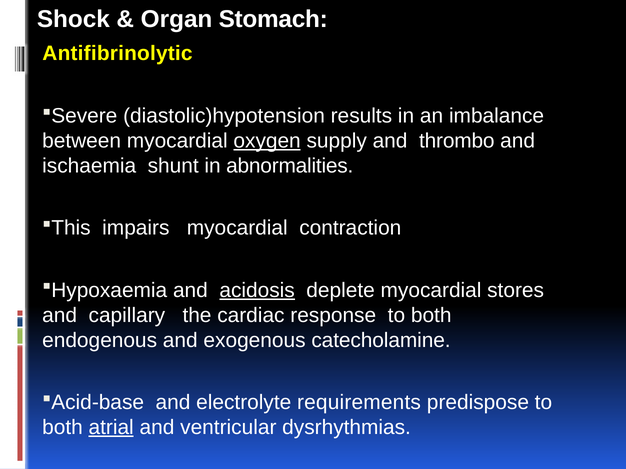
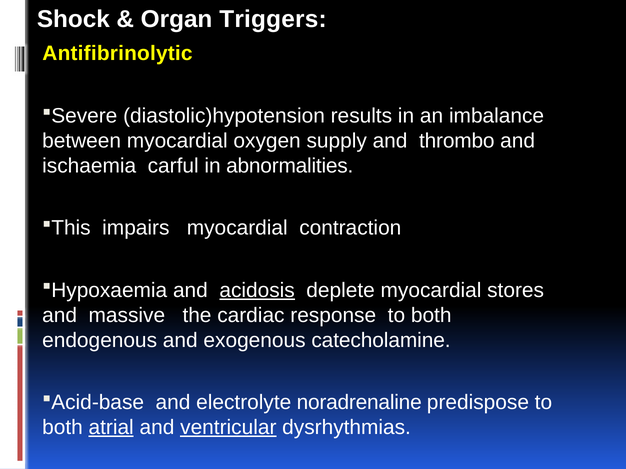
Stomach: Stomach -> Triggers (273, 19)
oxygen underline: present -> none (267, 141)
shunt: shunt -> carful (173, 166)
capillary: capillary -> massive (127, 316)
requirements: requirements -> noradrenaline (359, 403)
ventricular underline: none -> present (228, 428)
